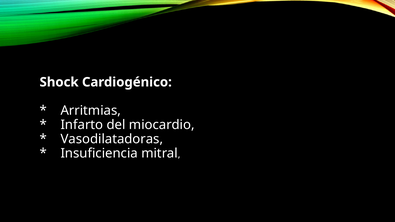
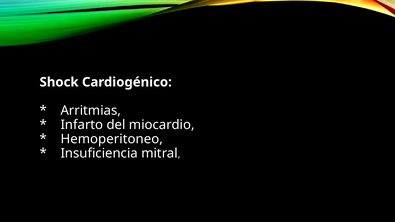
Vasodilatadoras: Vasodilatadoras -> Hemoperitoneo (112, 139)
